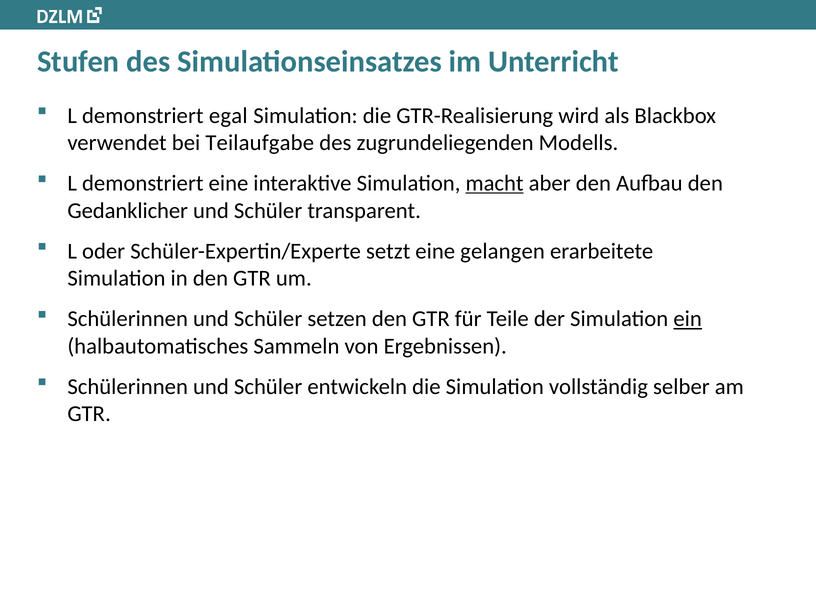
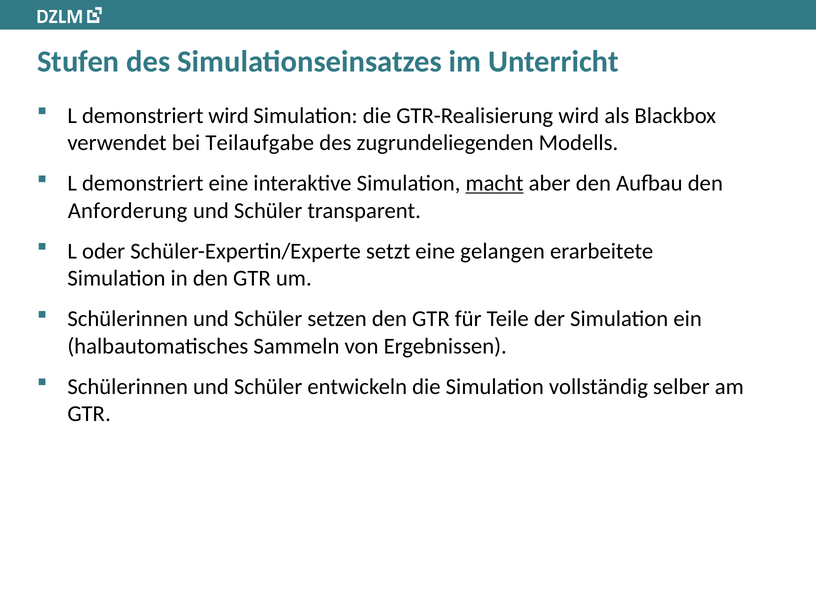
demonstriert egal: egal -> wird (229, 116)
Gedanklicher: Gedanklicher -> Anforderung (128, 211)
ein underline: present -> none (688, 319)
